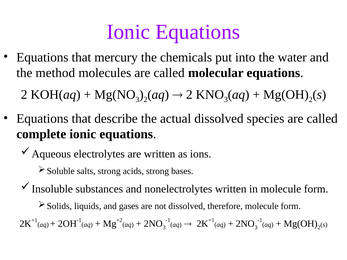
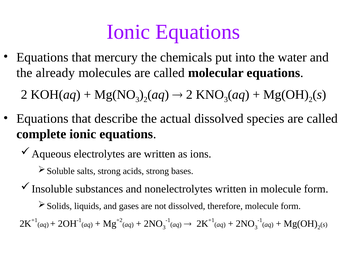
method: method -> already (55, 73)
